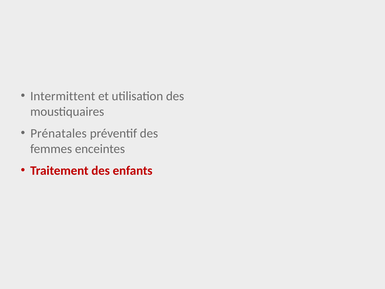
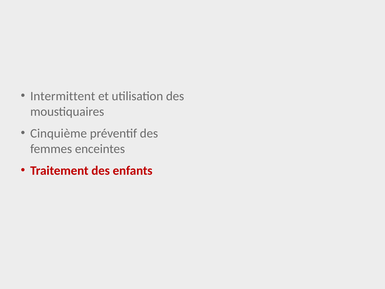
Prénatales: Prénatales -> Cinquième (59, 133)
